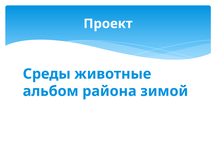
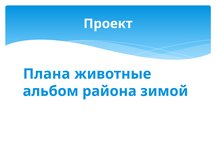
Среды: Среды -> Плана (47, 74)
